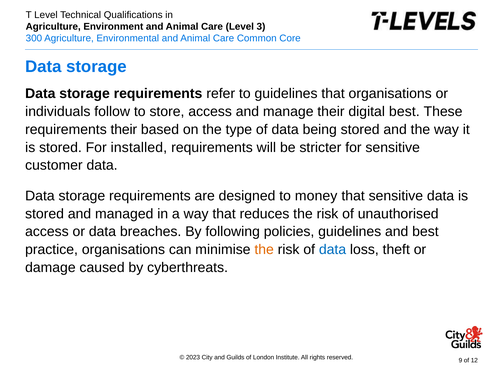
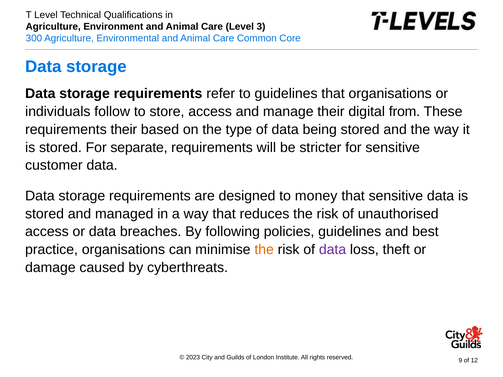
digital best: best -> from (404, 112)
installed: installed -> separate (139, 148)
data colour: blue -> purple (333, 250)
